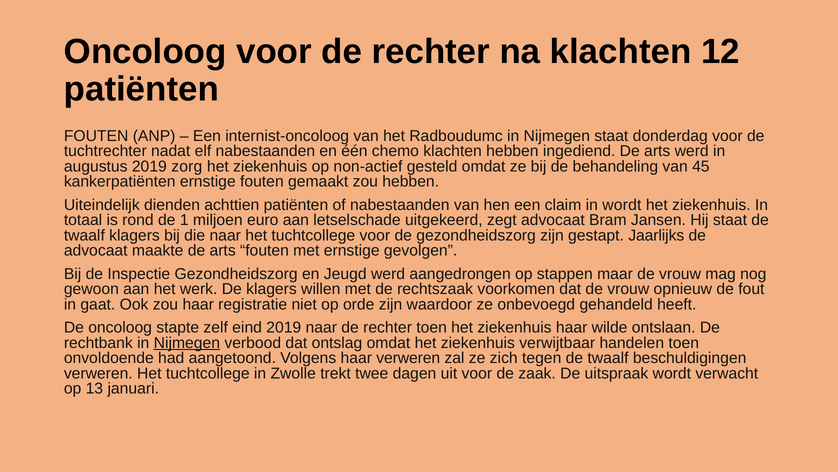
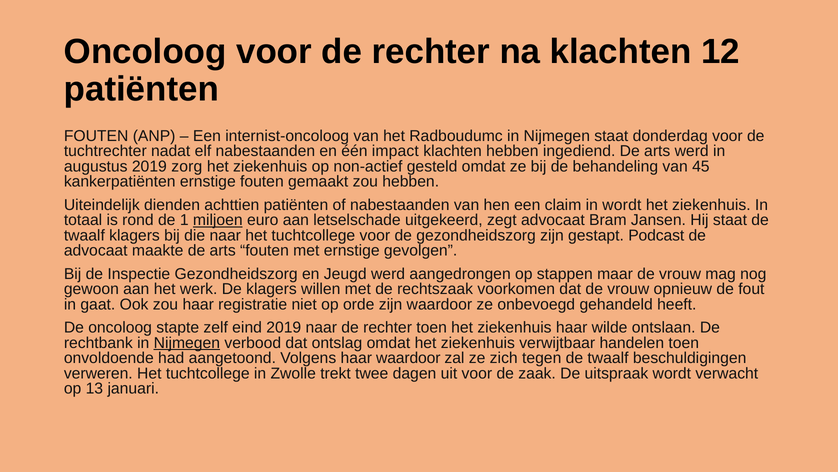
chemo: chemo -> impact (395, 151)
miljoen underline: none -> present (218, 220)
Jaarlijks: Jaarlijks -> Podcast (656, 235)
haar verweren: verweren -> waardoor (408, 358)
